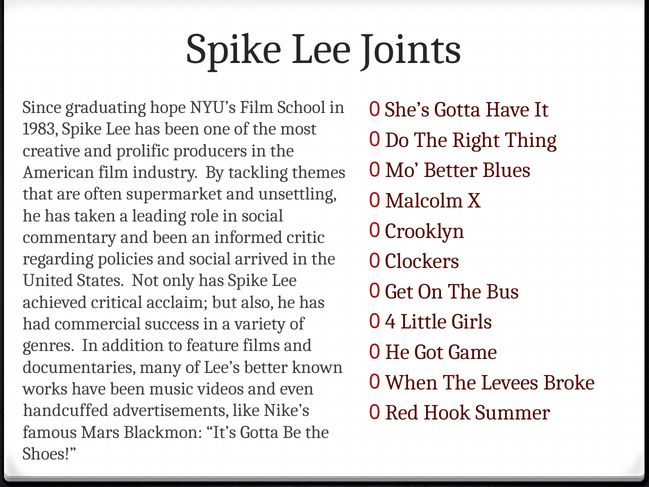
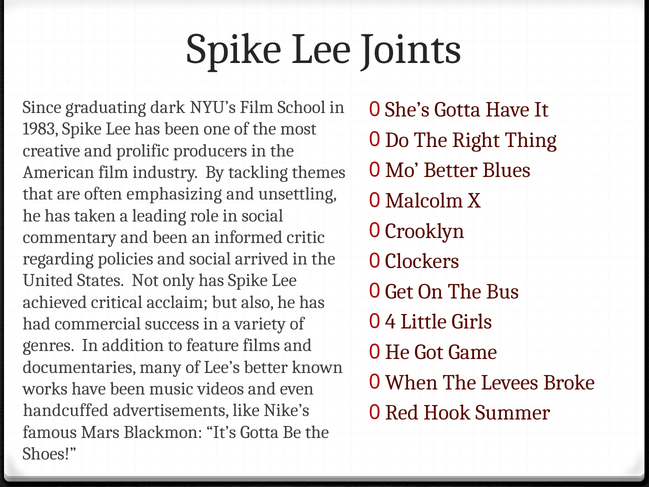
hope: hope -> dark (168, 107)
supermarket: supermarket -> emphasizing (174, 194)
